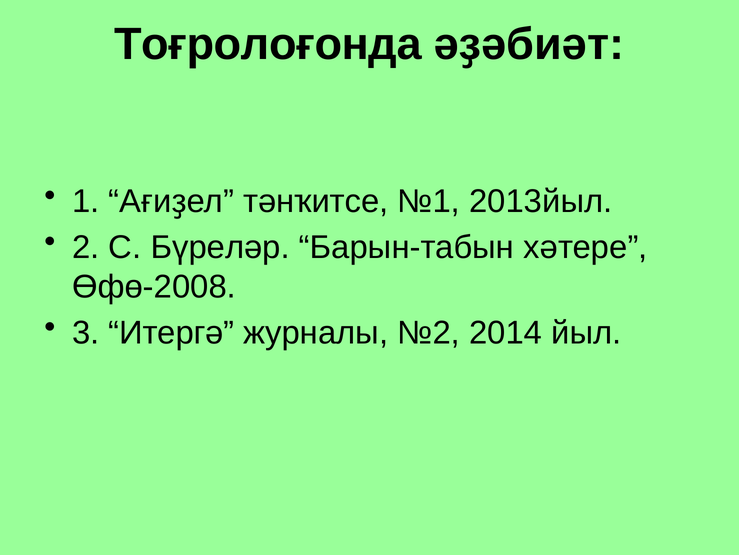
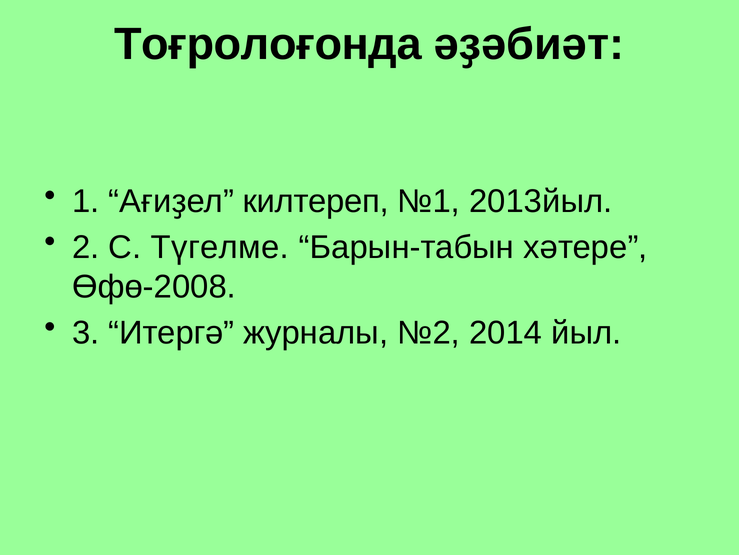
тәнҡитсе: тәнҡитсе -> килтереп (316, 201)
Бүреләр: Бүреләр -> Түгелме (220, 247)
